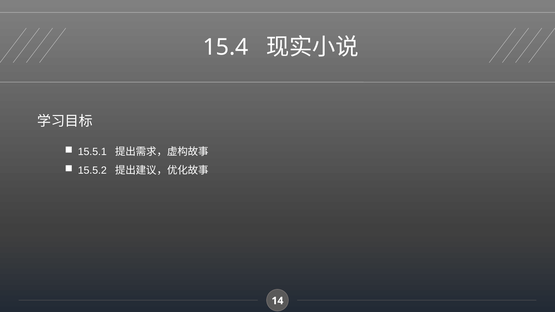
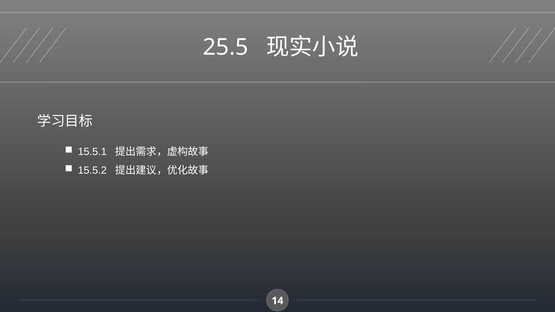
15.4: 15.4 -> 25.5 (226, 47)
